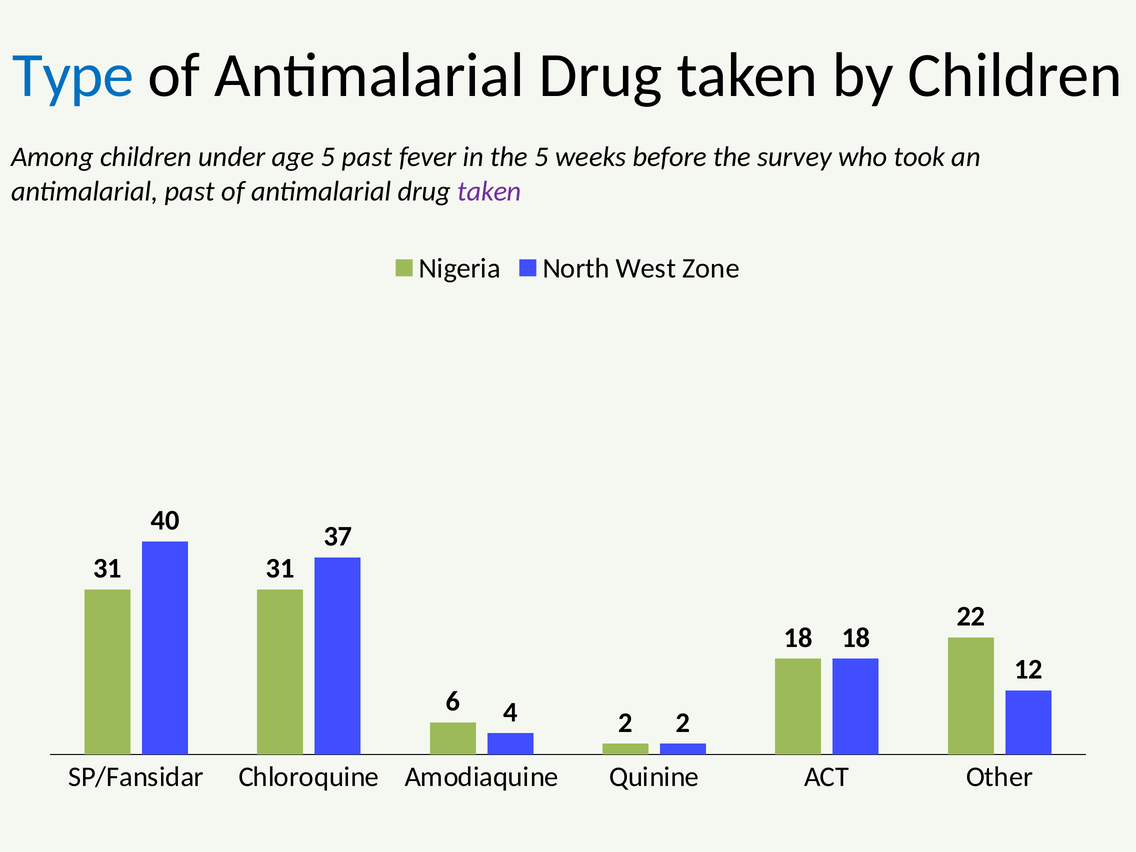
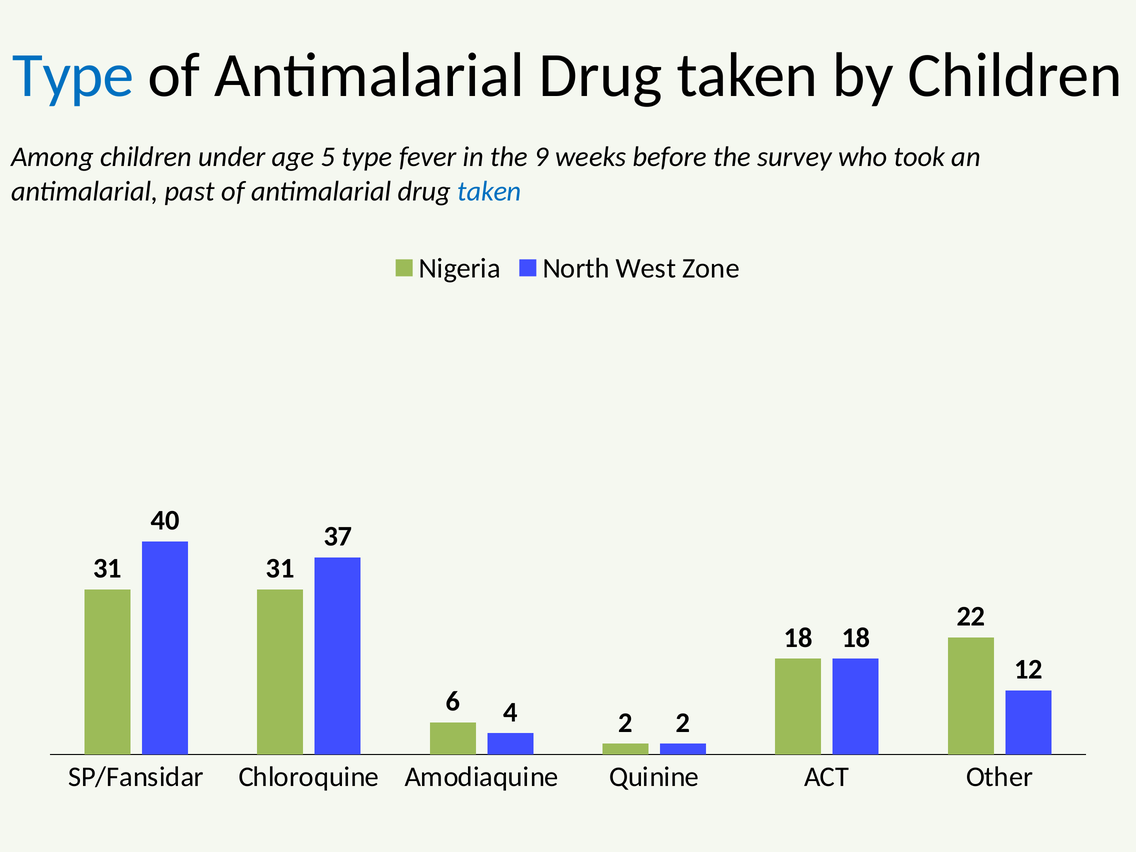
5 past: past -> type (367, 157)
the 5: 5 -> 9 (542, 157)
taken colour: purple -> blue (489, 191)
